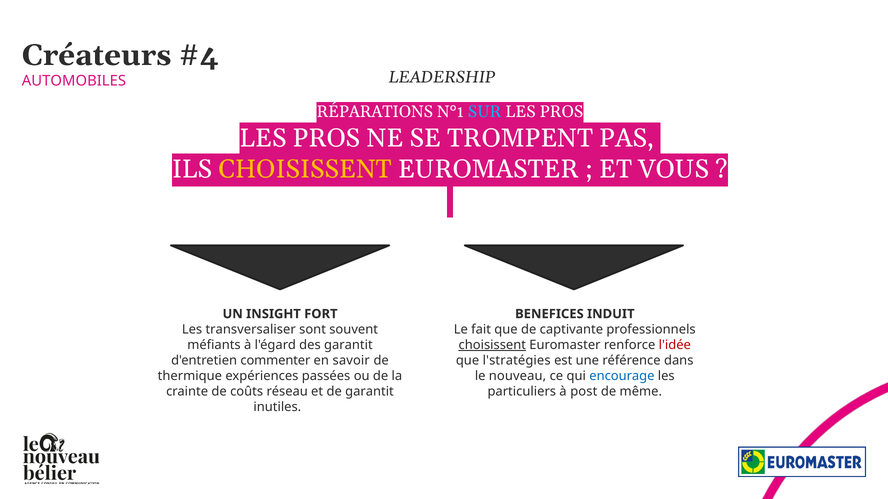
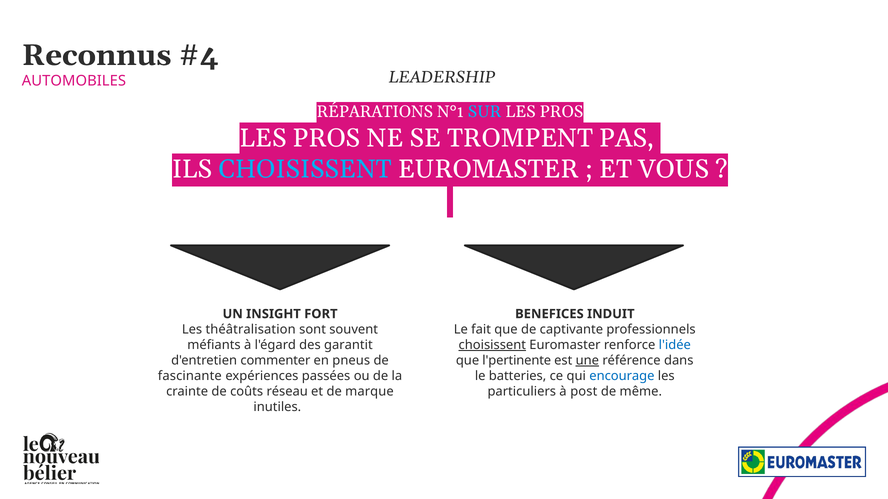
Créateurs: Créateurs -> Reconnus (97, 55)
CHOISISSENT colour: yellow -> light blue (305, 169)
transversaliser: transversaliser -> théâtralisation (251, 330)
l'idée colour: red -> blue (675, 345)
savoir: savoir -> pneus (351, 361)
l'stratégies: l'stratégies -> l'pertinente (517, 361)
une underline: none -> present (587, 361)
thermique: thermique -> fascinante (190, 376)
nouveau: nouveau -> batteries (518, 376)
de garantit: garantit -> marque (369, 392)
